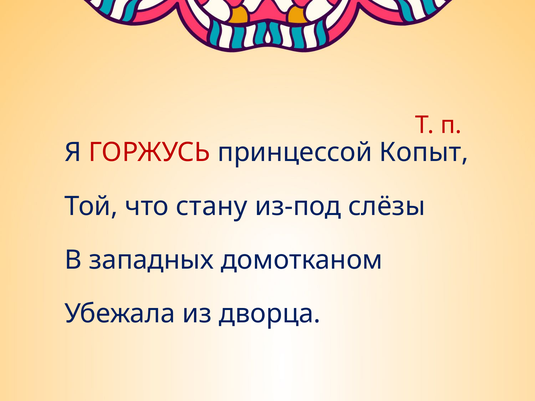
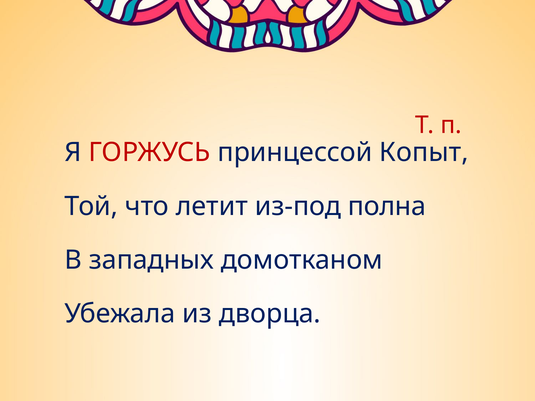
стану: стану -> летит (212, 206)
слёзы: слёзы -> полна (387, 206)
